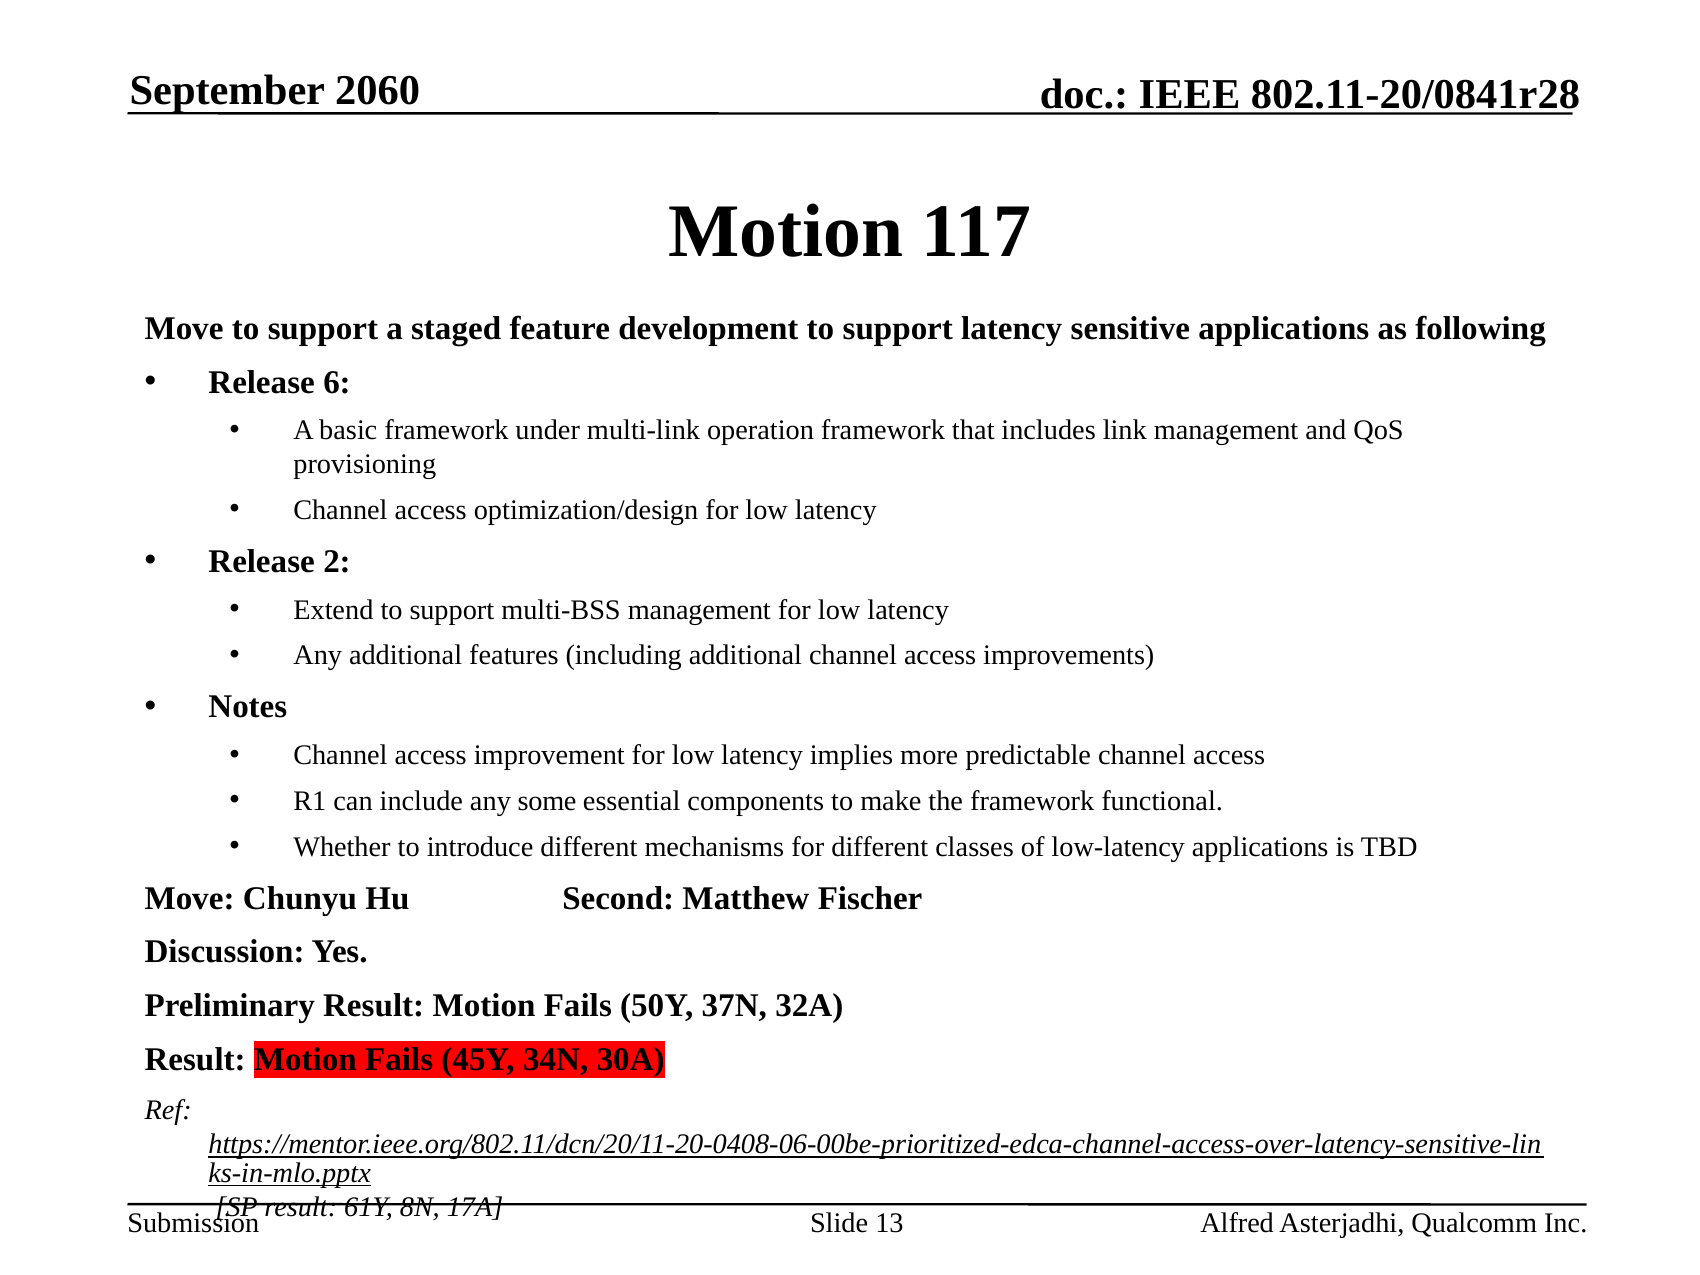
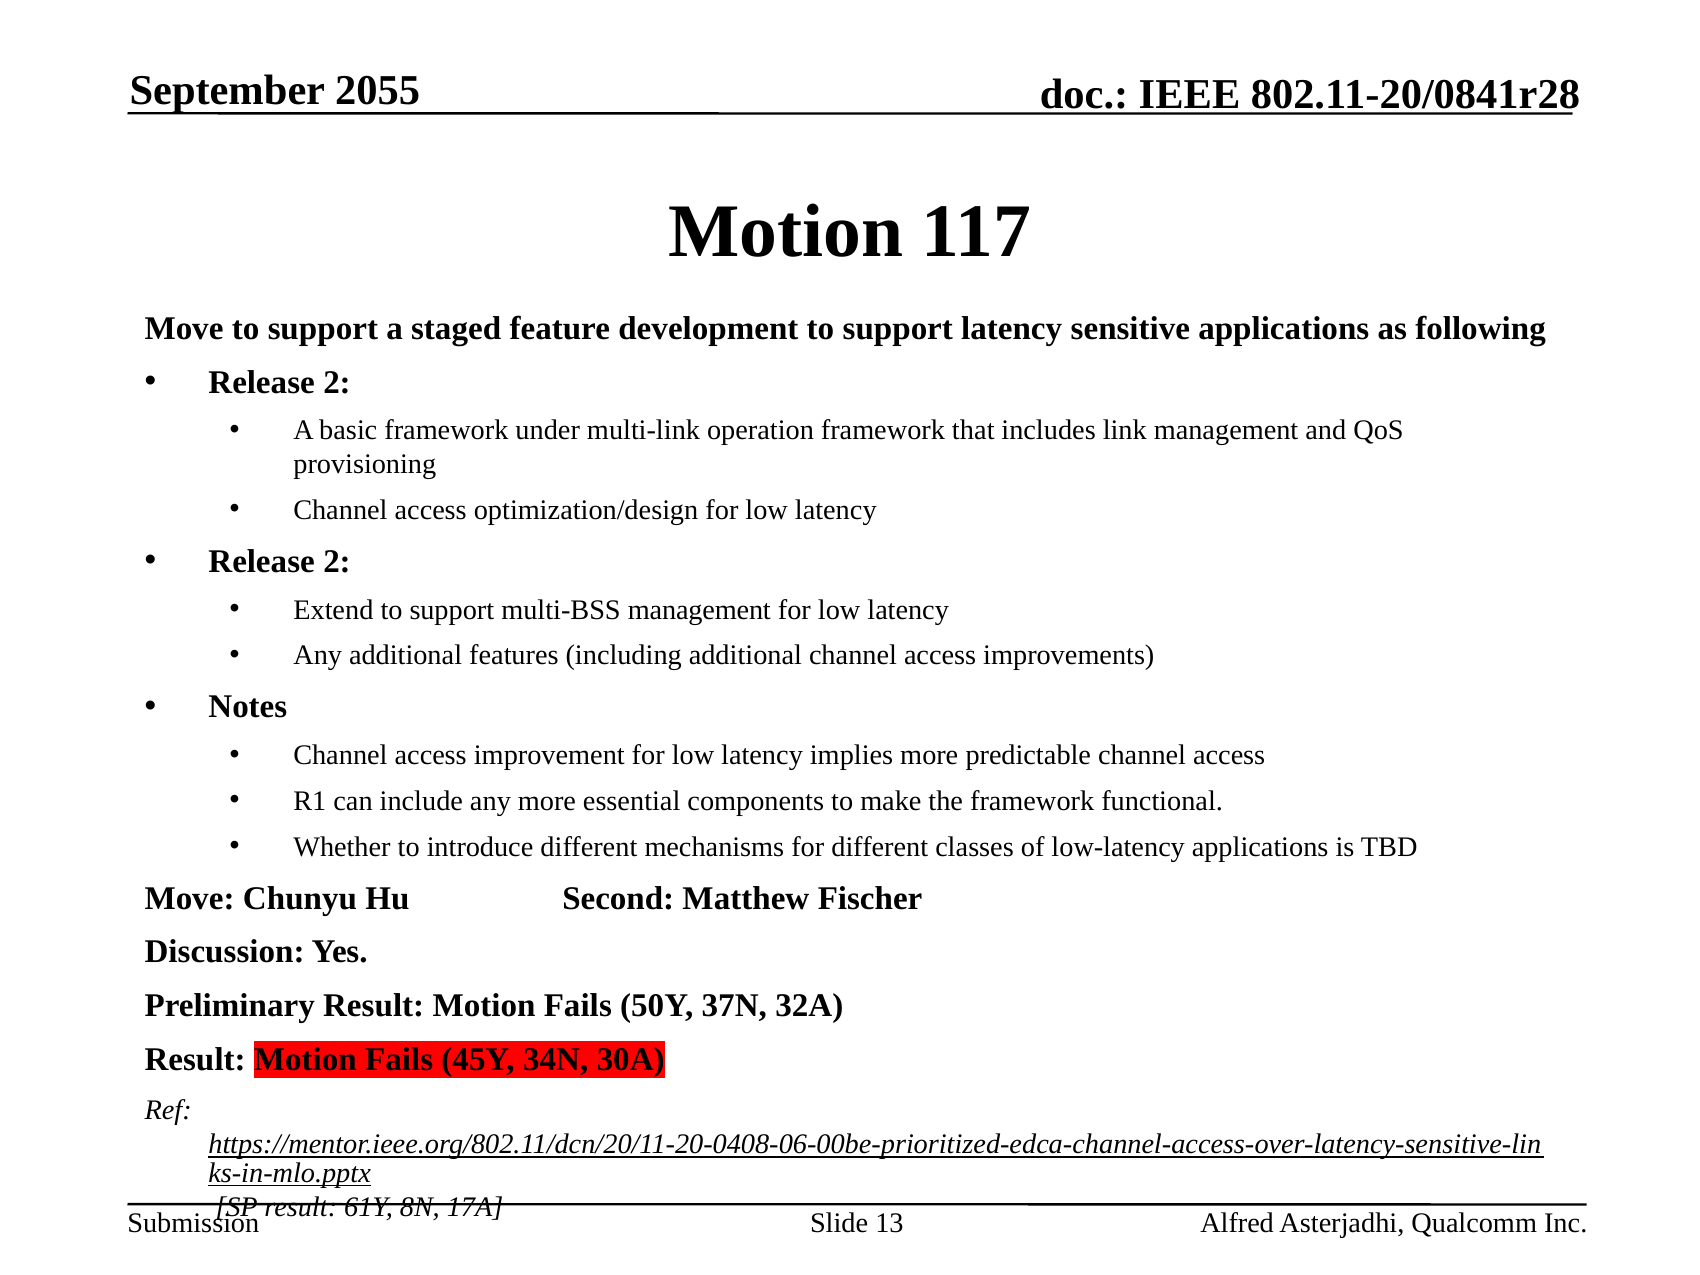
2060: 2060 -> 2055 (378, 90)
6: 6 -> 2 (337, 382)
any some: some -> more (547, 801)
